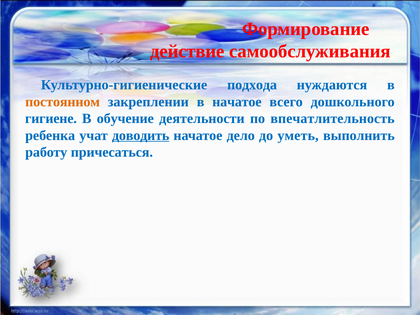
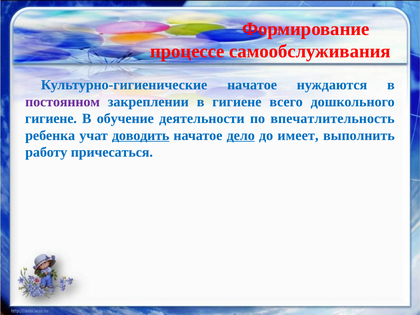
действие: действие -> процессе (187, 51)
Культурно-гигиенические подхода: подхода -> начатое (252, 85)
постоянном colour: orange -> purple (63, 102)
в начатое: начатое -> гигиене (237, 102)
дело underline: none -> present (241, 135)
уметь: уметь -> имеет (298, 135)
